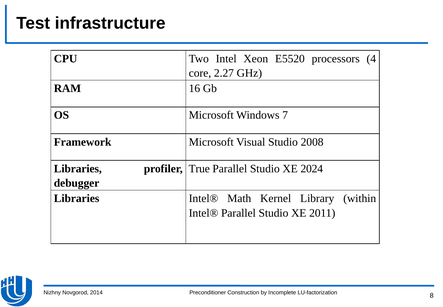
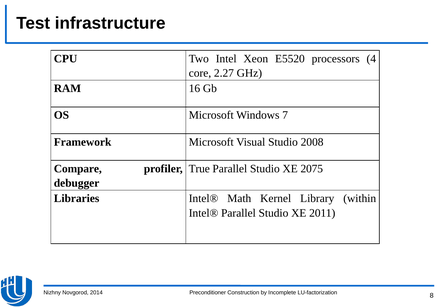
Libraries: Libraries -> Compare (78, 168)
2024: 2024 -> 2075 (312, 168)
